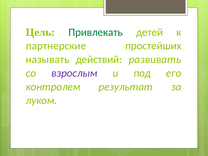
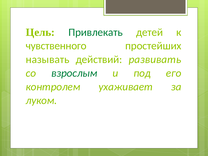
партнерские: партнерские -> чувственного (56, 46)
взрослым colour: purple -> green (74, 73)
результат: результат -> ухаживает (126, 87)
